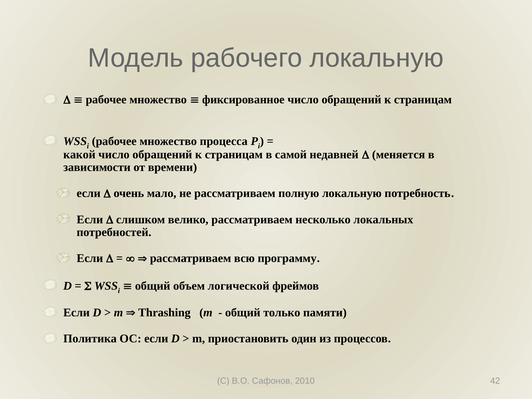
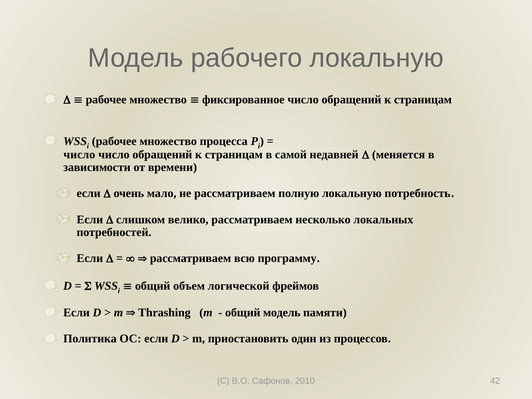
какой: какой -> число (79, 155)
общий только: только -> модель (282, 312)
